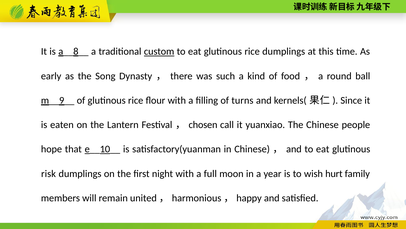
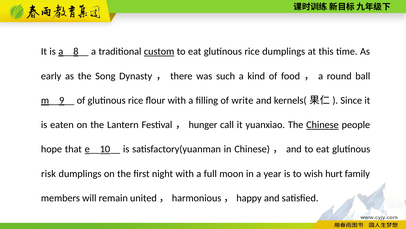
turns: turns -> write (242, 100)
chosen: chosen -> hunger (203, 125)
Chinese underline: none -> present (322, 125)
